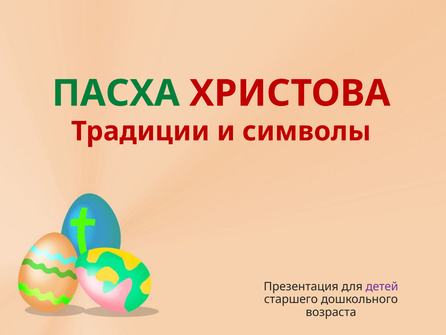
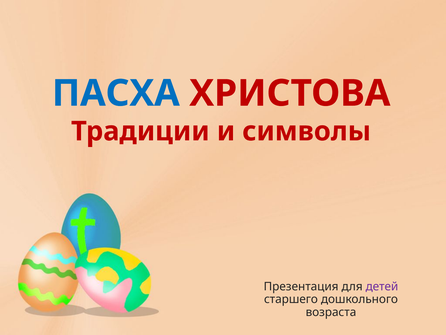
ПАСХА colour: green -> blue (116, 93)
